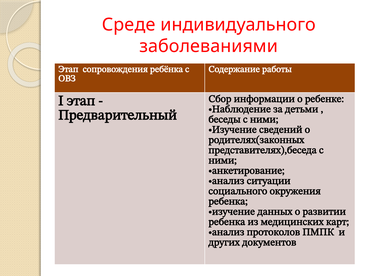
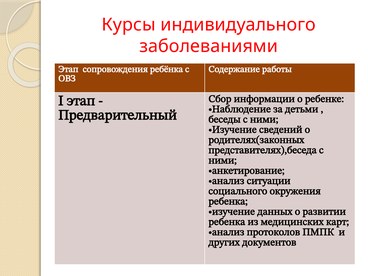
Среде: Среде -> Курсы (129, 25)
